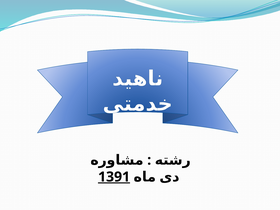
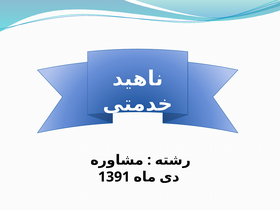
1391 underline: present -> none (114, 177)
